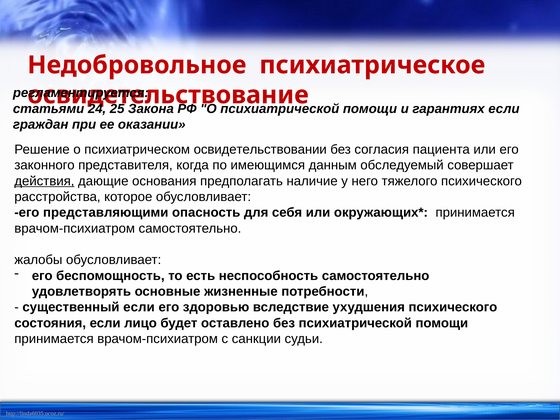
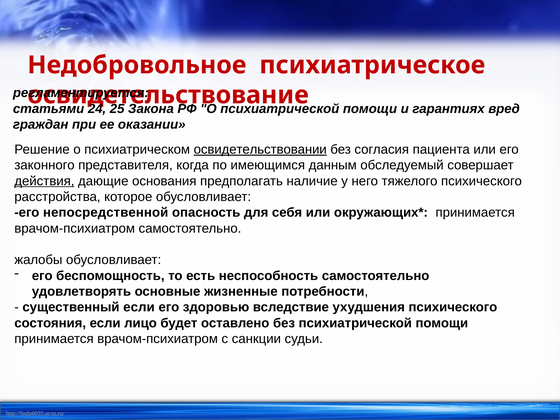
гарантиях если: если -> вред (504, 109)
освидетельствовании underline: none -> present (260, 150)
представляющими: представляющими -> непосредственной (106, 213)
